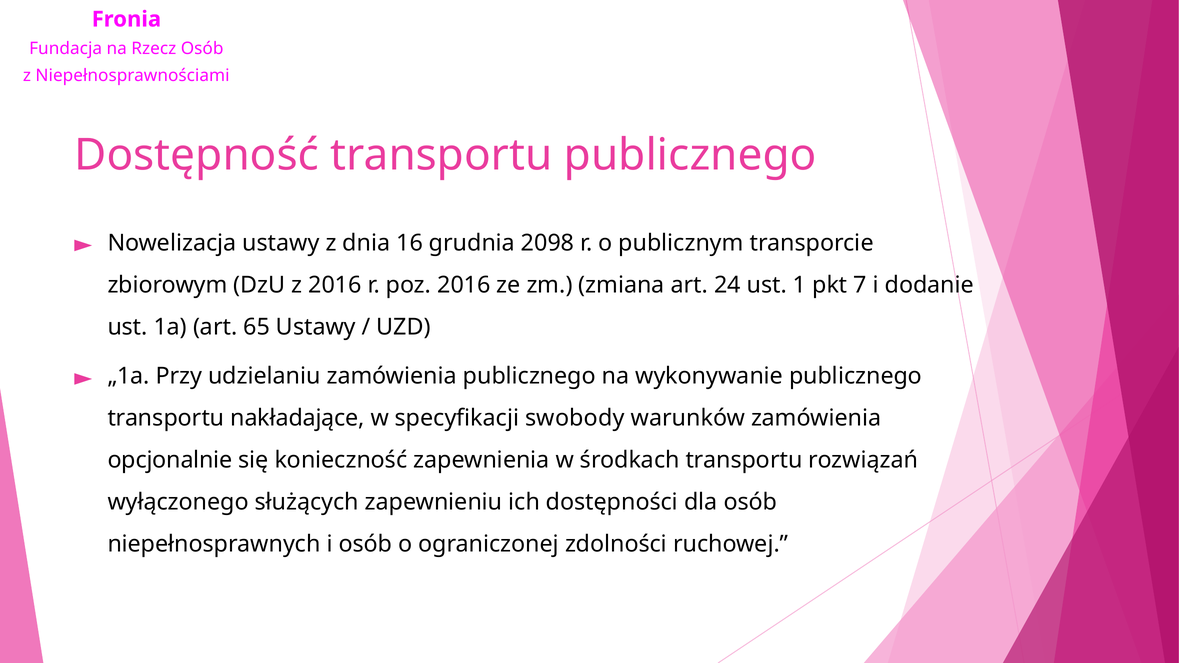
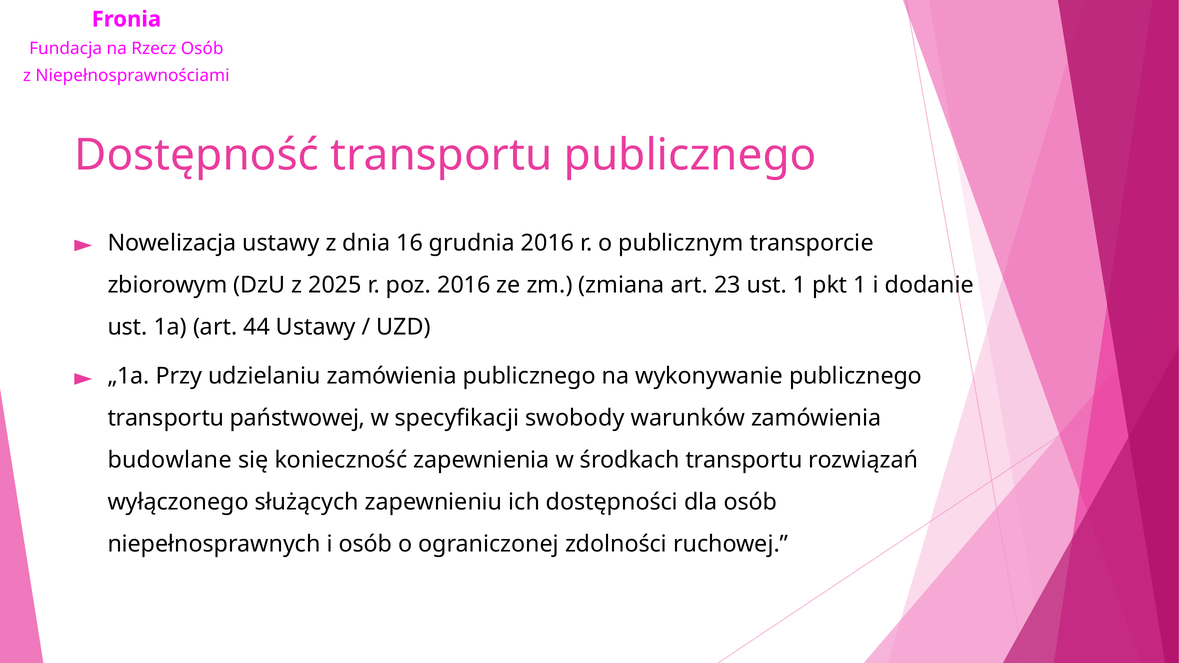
grudnia 2098: 2098 -> 2016 (548, 243)
z 2016: 2016 -> 2025 (335, 285)
24: 24 -> 23 (727, 285)
pkt 7: 7 -> 1 (860, 285)
65: 65 -> 44 (257, 327)
nakładające: nakładające -> państwowej (298, 418)
opcjonalnie: opcjonalnie -> budowlane (170, 460)
